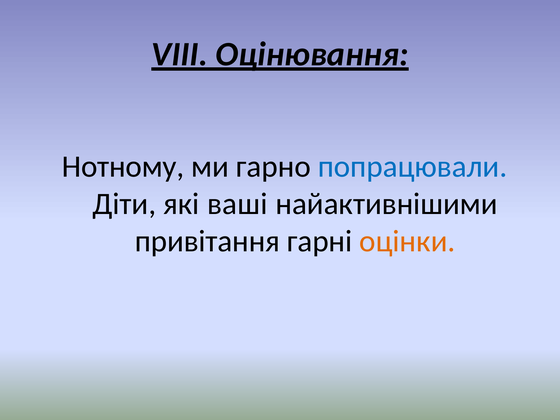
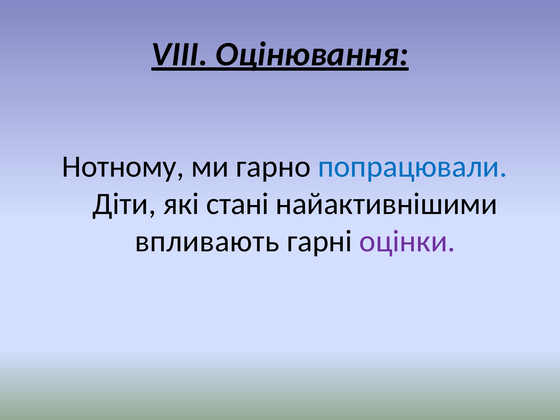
ваші: ваші -> стані (238, 204)
привітання: привітання -> впливають (207, 241)
оцінки colour: orange -> purple (407, 241)
